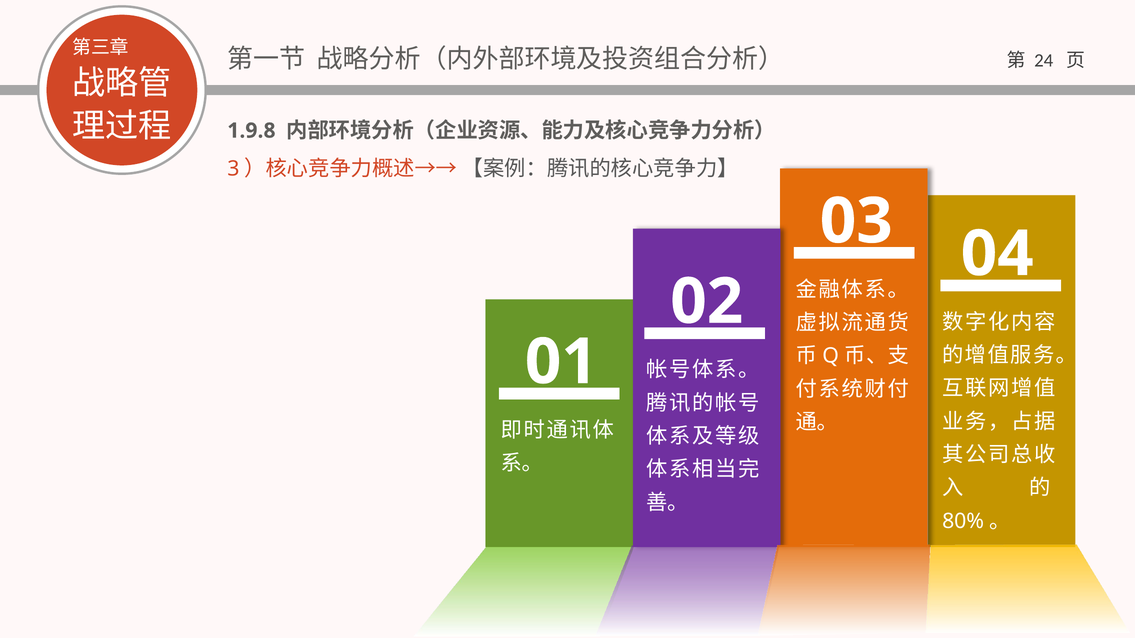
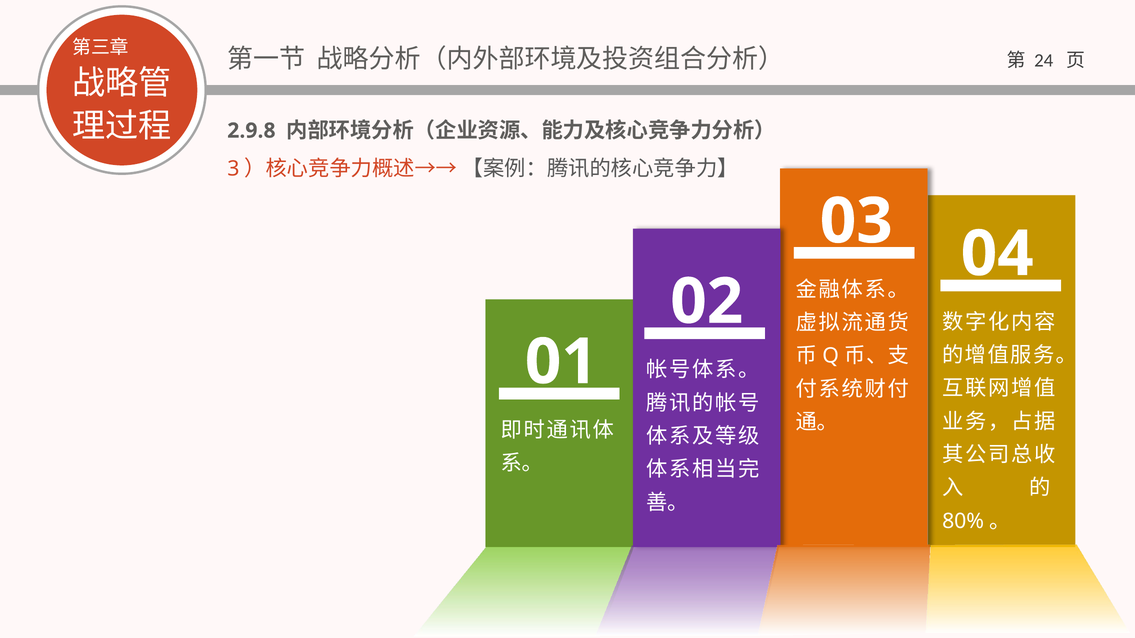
1.9.8: 1.9.8 -> 2.9.8 (251, 131)
